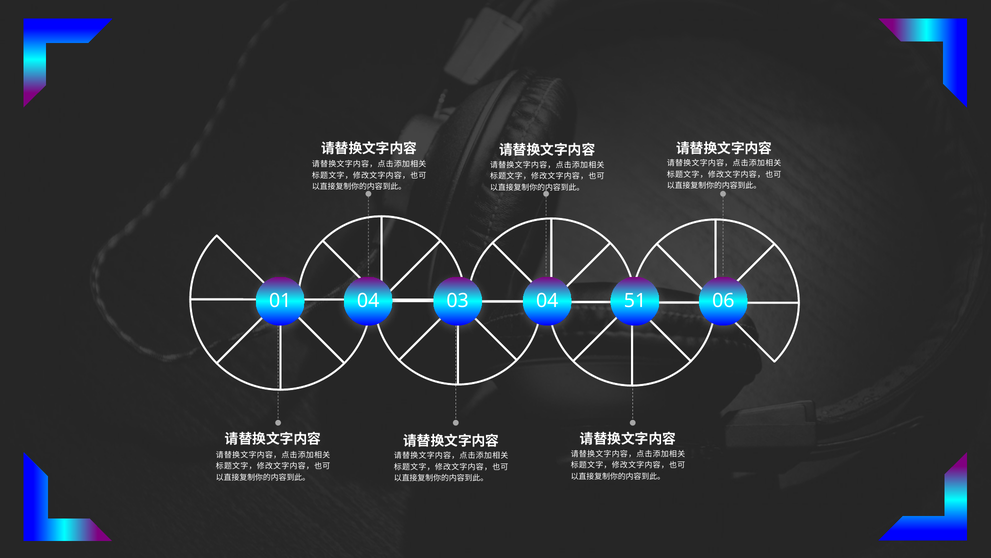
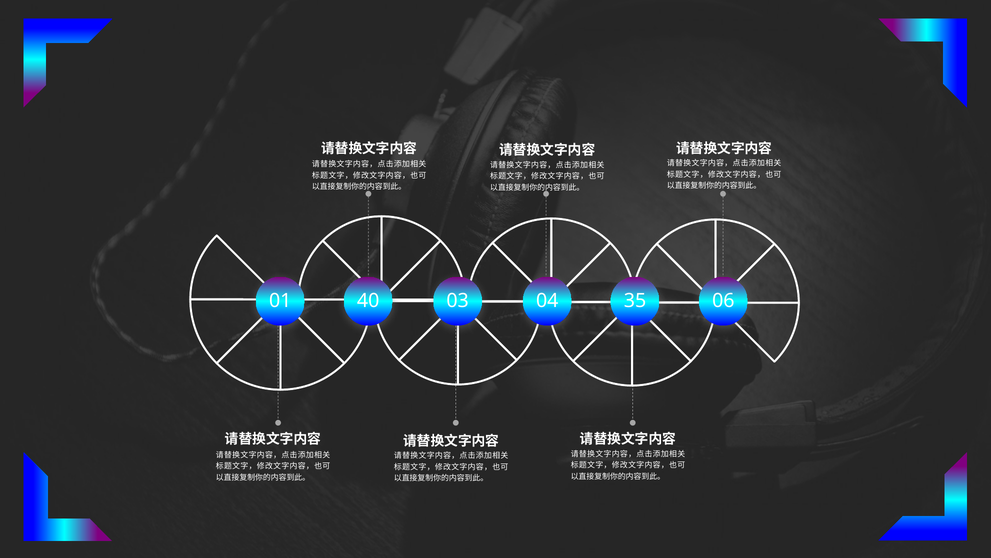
01 04: 04 -> 40 (368, 300)
51: 51 -> 35 (635, 300)
